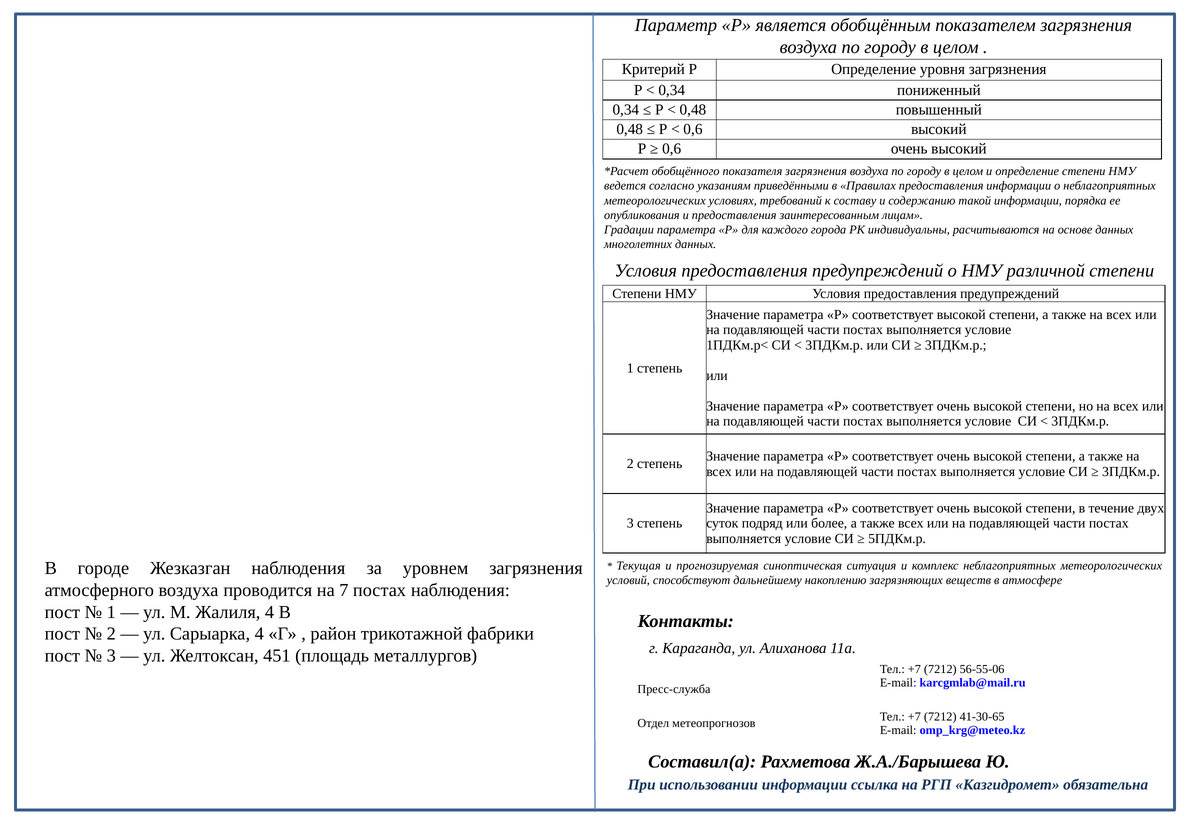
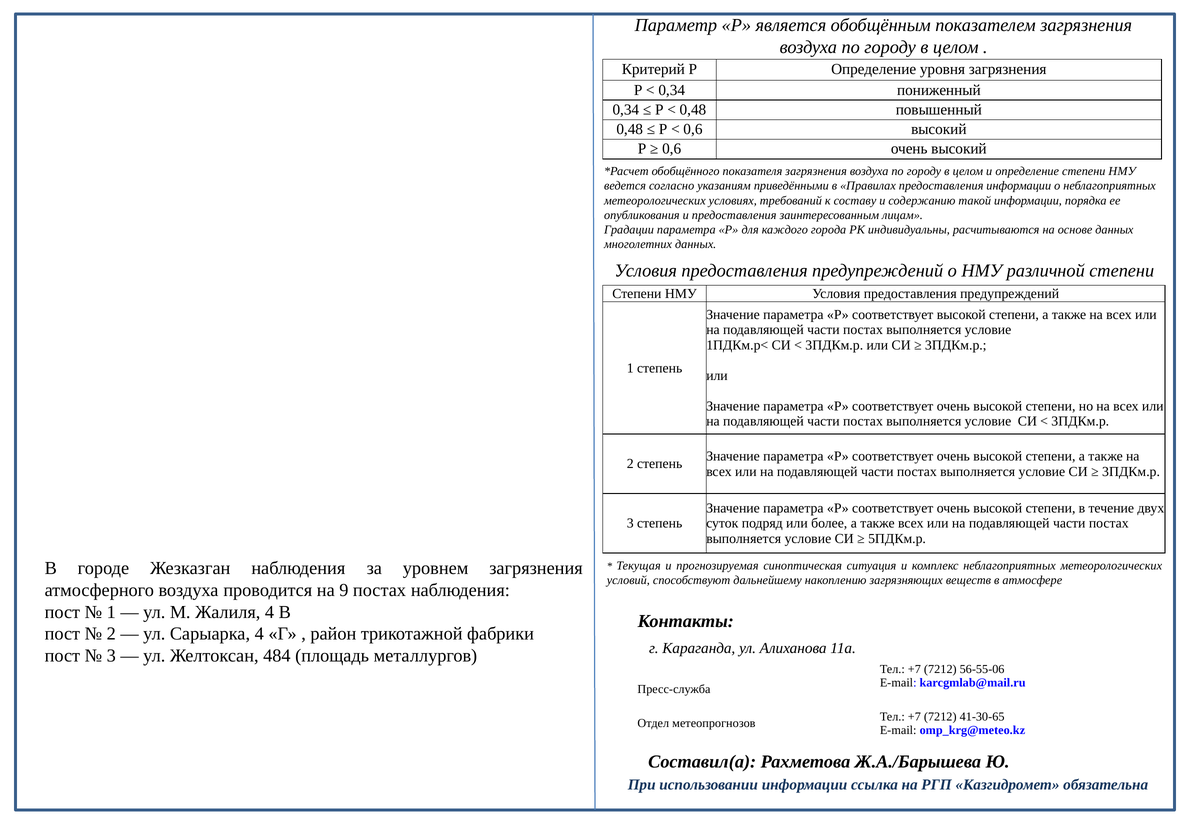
7: 7 -> 9 (344, 590)
451: 451 -> 484 (277, 656)
